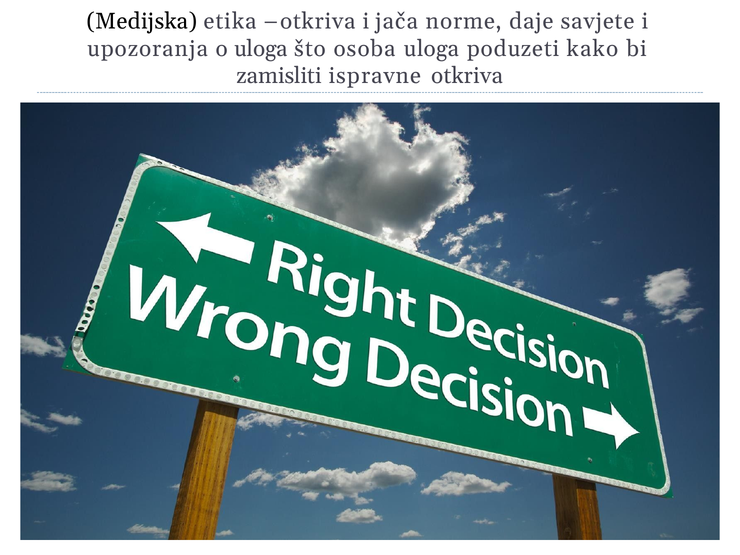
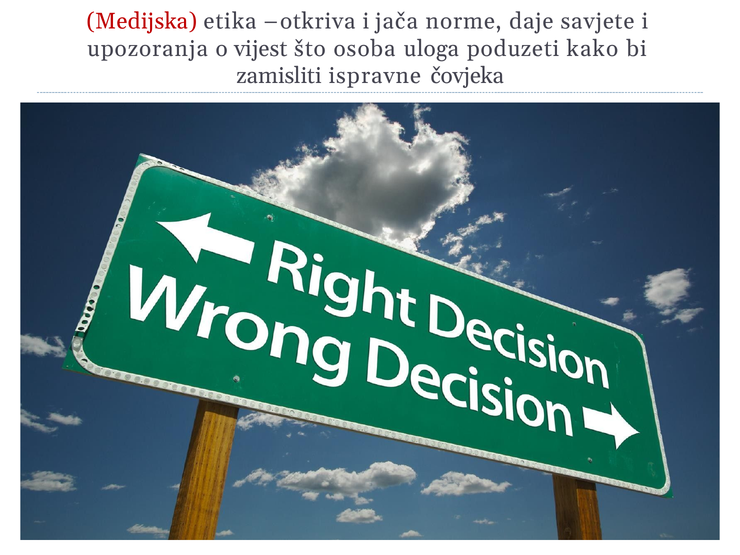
Medijska colour: black -> red (142, 22)
o uloga: uloga -> vijest (261, 49)
ispravne otkriva: otkriva -> čovjeka (467, 76)
